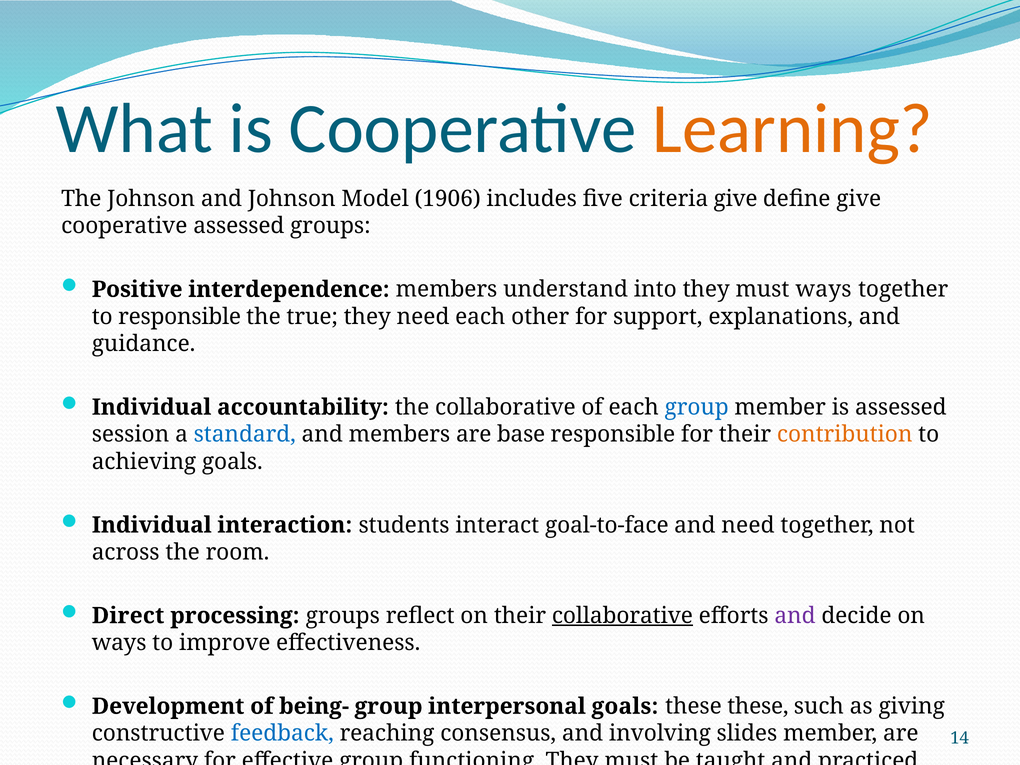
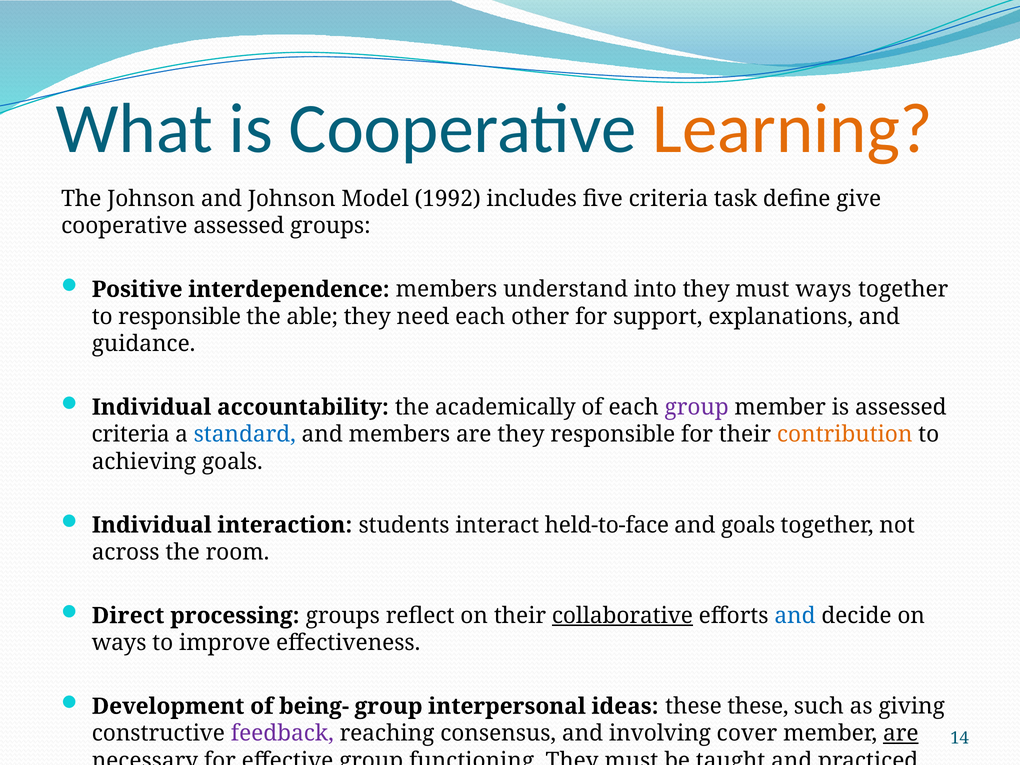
1906: 1906 -> 1992 (448, 199)
criteria give: give -> task (736, 199)
true: true -> able (312, 317)
the collaborative: collaborative -> academically (505, 407)
group colour: blue -> purple (697, 407)
session: session -> criteria (131, 434)
are base: base -> they (521, 434)
goal-to-face: goal-to-face -> held-to-face (607, 525)
and need: need -> goals (748, 525)
and colour: purple -> blue (795, 616)
interpersonal goals: goals -> ideas (625, 706)
feedback colour: blue -> purple (282, 734)
slides: slides -> cover (747, 734)
are underline: none -> present (901, 734)
